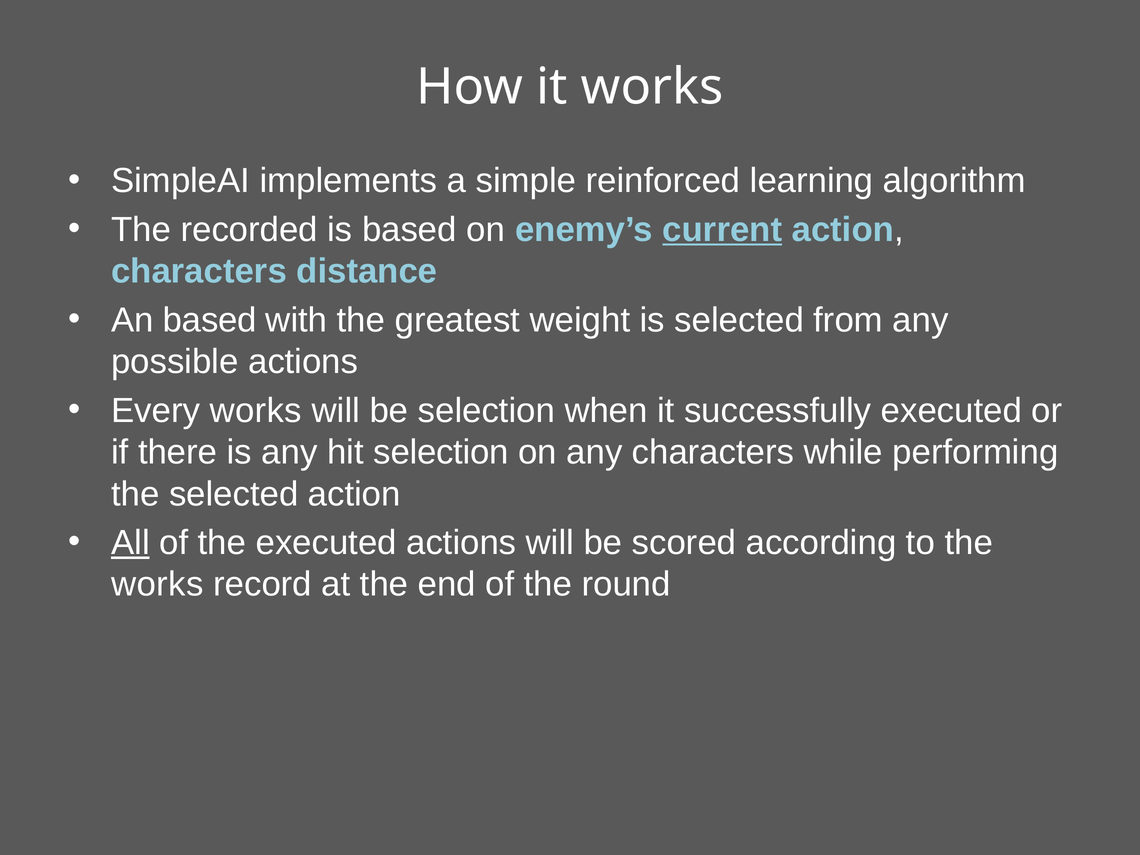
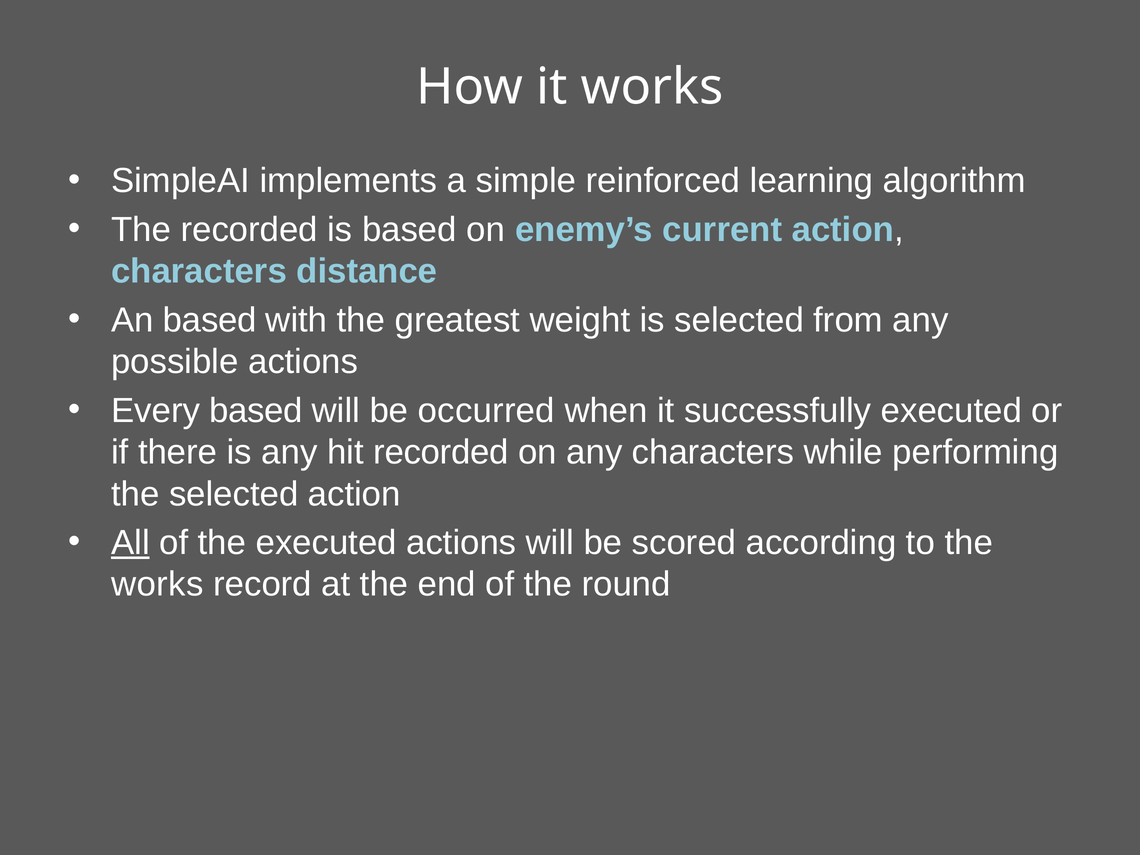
current underline: present -> none (722, 230)
Every works: works -> based (256, 411)
be selection: selection -> occurred (486, 411)
hit selection: selection -> recorded (441, 452)
